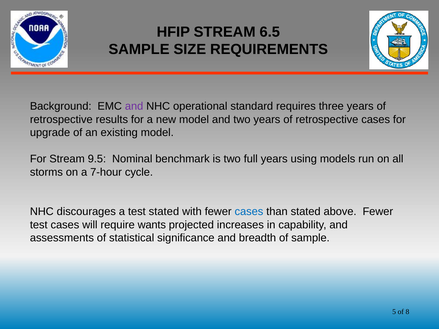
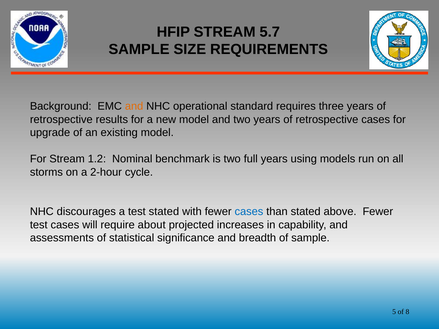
6.5: 6.5 -> 5.7 (270, 32)
and colour: purple -> orange (134, 106)
9.5: 9.5 -> 1.2 (97, 159)
7-hour: 7-hour -> 2-hour (106, 172)
wants: wants -> about (152, 225)
